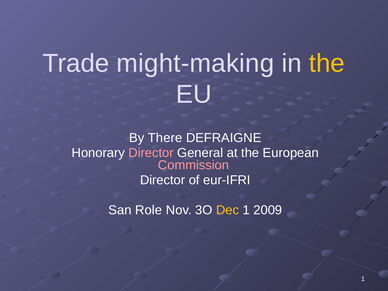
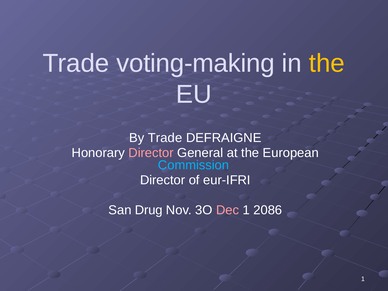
might-making: might-making -> voting-making (196, 63)
By There: There -> Trade (165, 138)
Commission colour: pink -> light blue (194, 165)
Role: Role -> Drug (149, 210)
Dec colour: yellow -> pink (228, 210)
2009: 2009 -> 2086 (268, 210)
